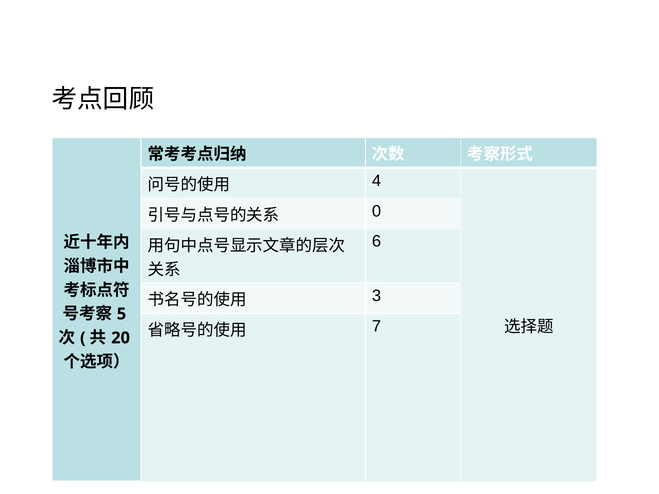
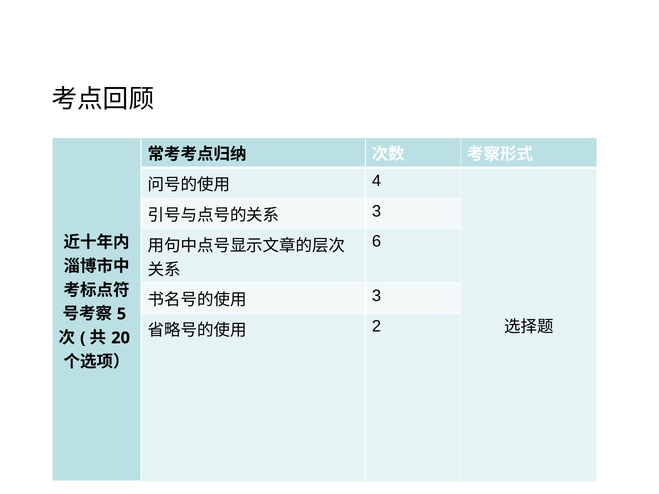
0: 0 -> 3 (377, 211)
7: 7 -> 2 (377, 326)
